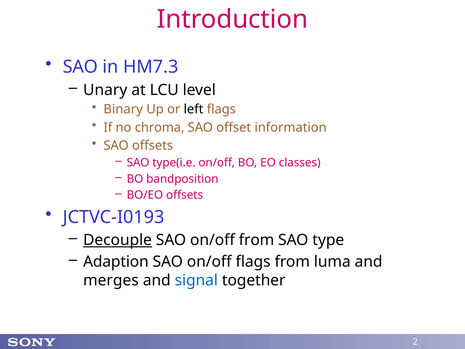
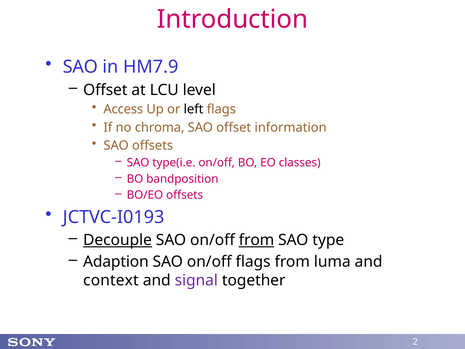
HM7.3: HM7.3 -> HM7.9 (151, 67)
Unary: Unary -> Offset (105, 90)
Binary: Binary -> Access (123, 109)
from underline: none -> present (257, 240)
merges: merges -> context (111, 280)
signal colour: blue -> purple (196, 280)
